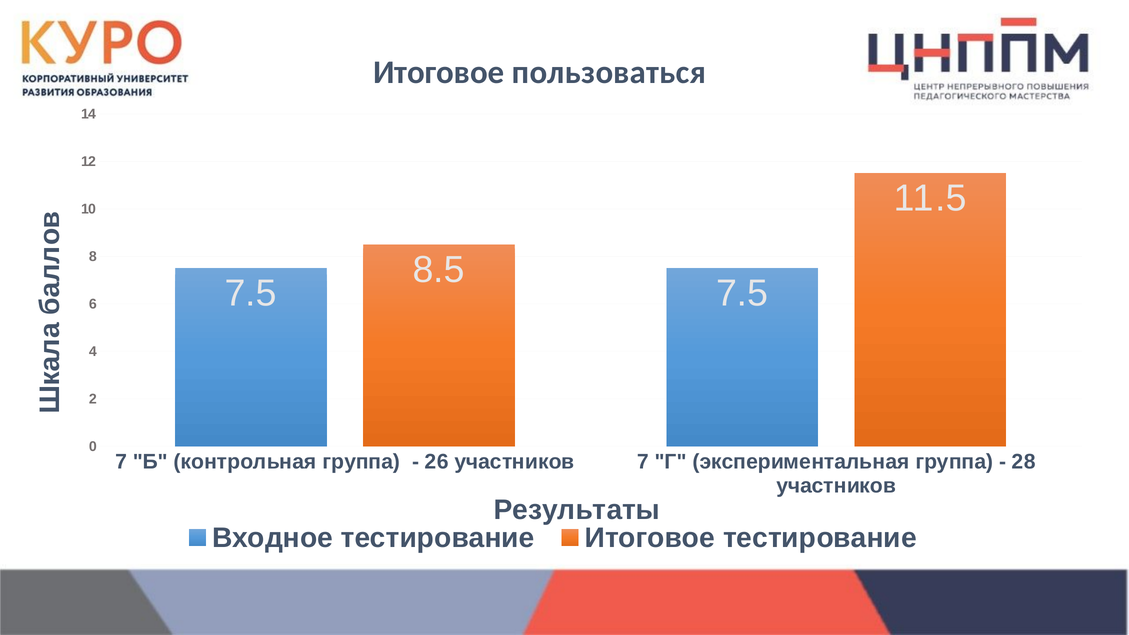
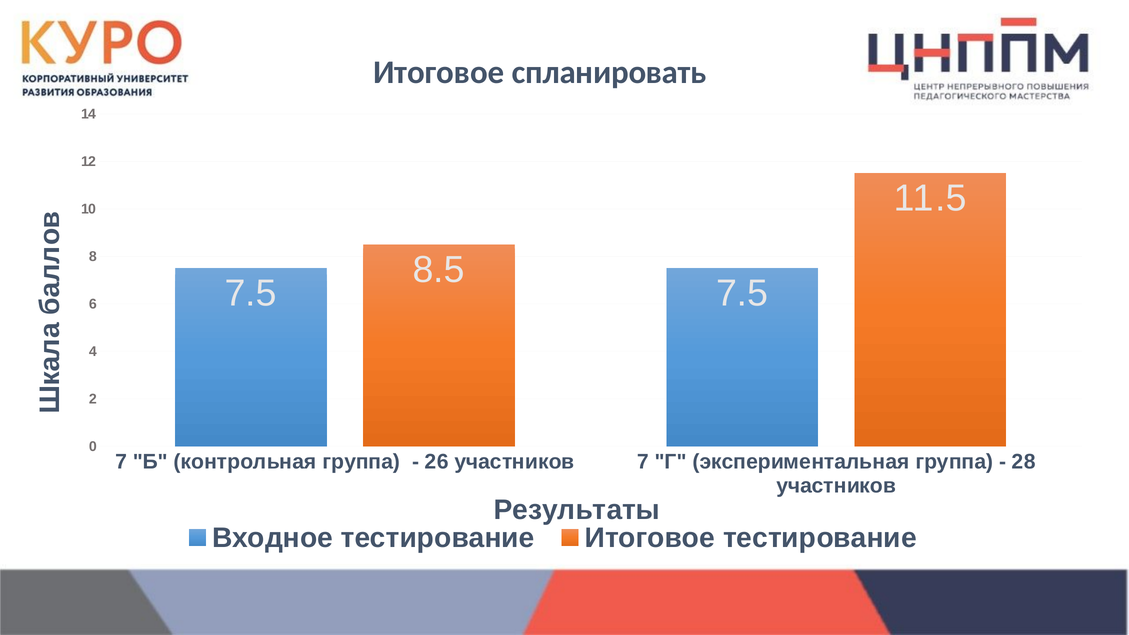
пользоваться: пользоваться -> спланировать (609, 72)
